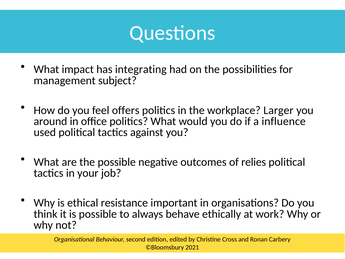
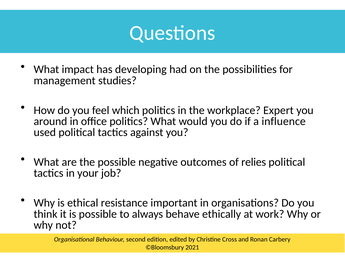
integrating: integrating -> developing (141, 69)
subject: subject -> studies (117, 80)
offers: offers -> which (126, 110)
Larger: Larger -> Expert (278, 110)
